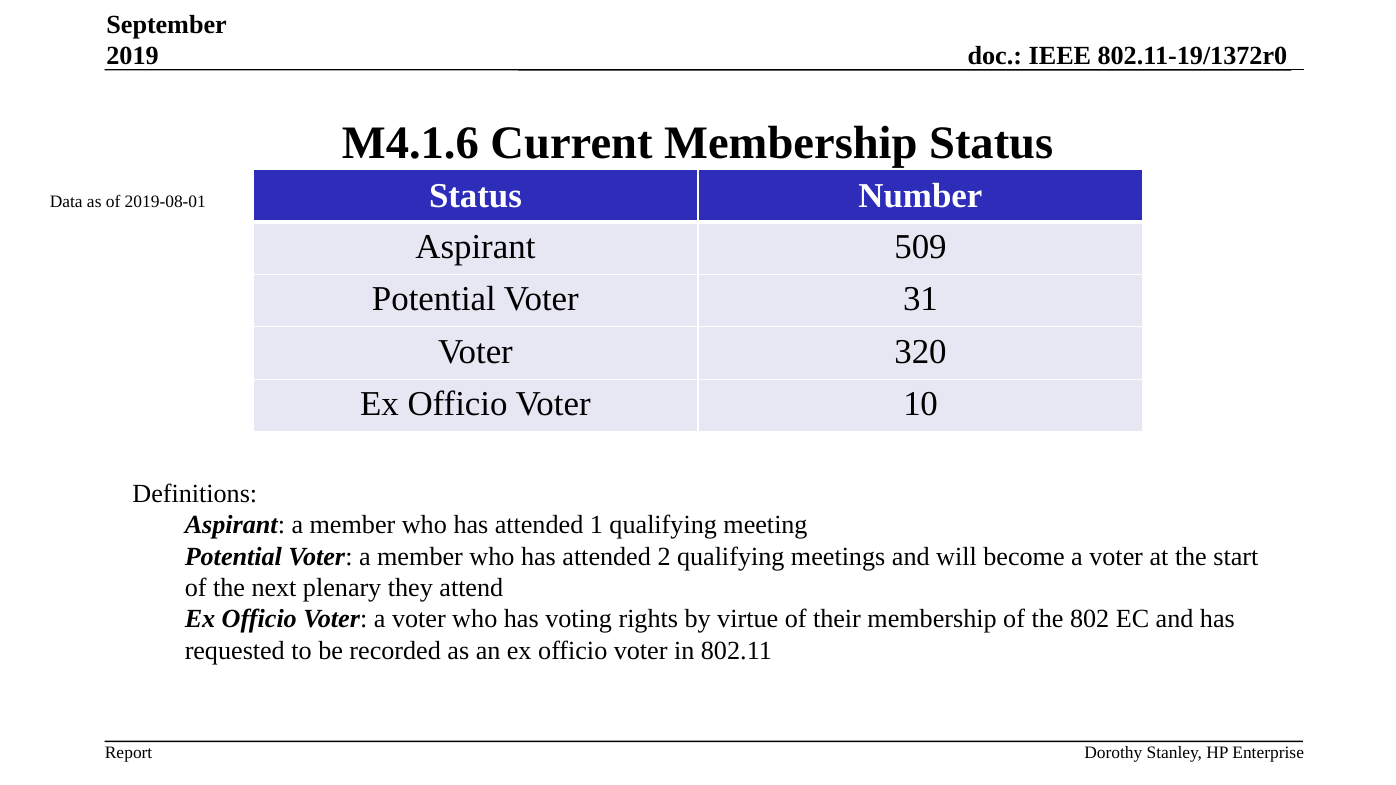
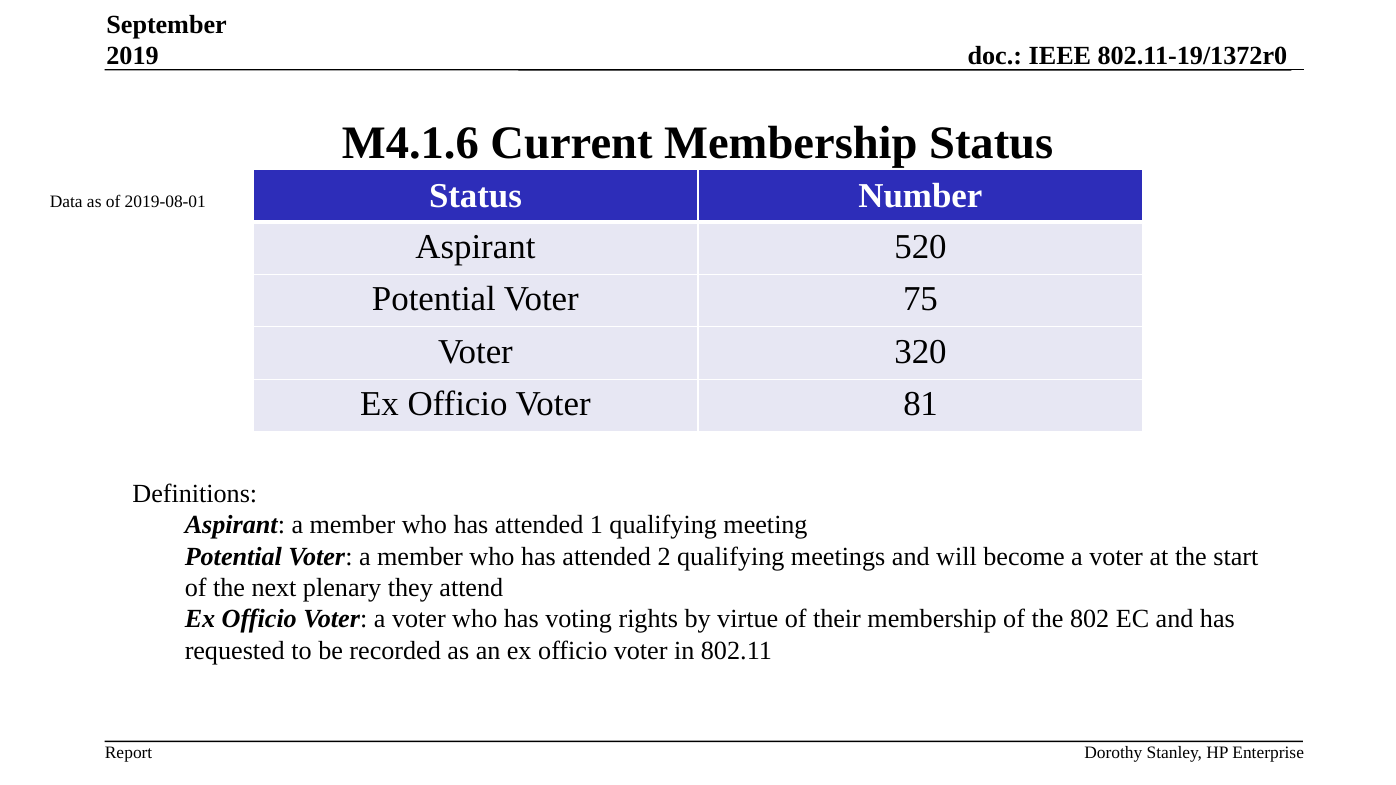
509: 509 -> 520 (920, 247)
31: 31 -> 75 (920, 299)
10: 10 -> 81 (921, 404)
